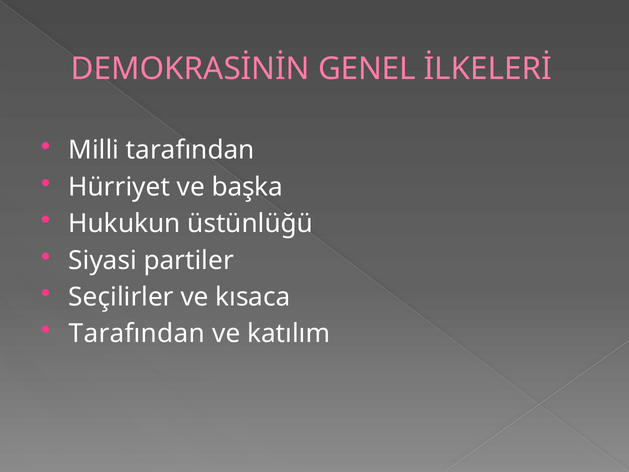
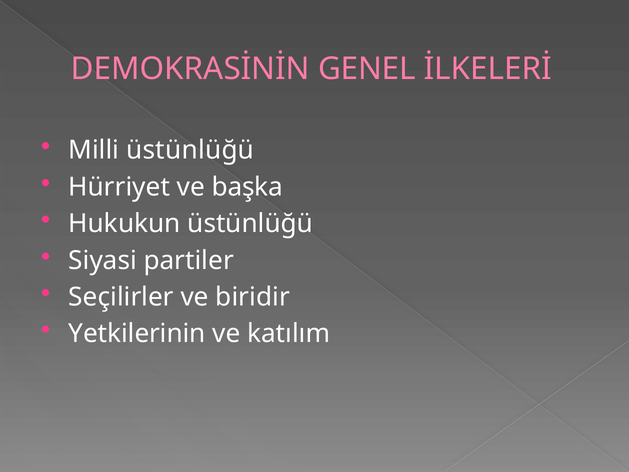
Milli tarafından: tarafından -> üstünlüğü (190, 150)
kısaca: kısaca -> biridir (253, 297)
Tarafından: Tarafından -> Yetkilerinin (137, 334)
